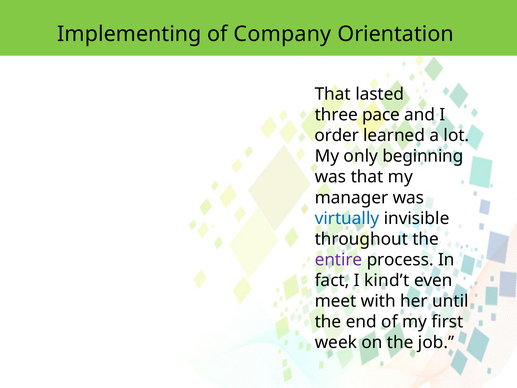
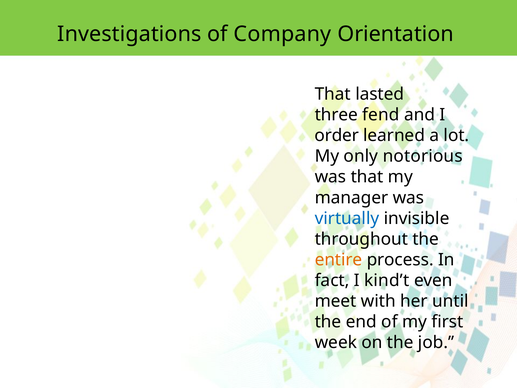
Implementing: Implementing -> Investigations (129, 34)
pace: pace -> fend (381, 115)
beginning: beginning -> notorious (423, 156)
entire colour: purple -> orange (339, 260)
